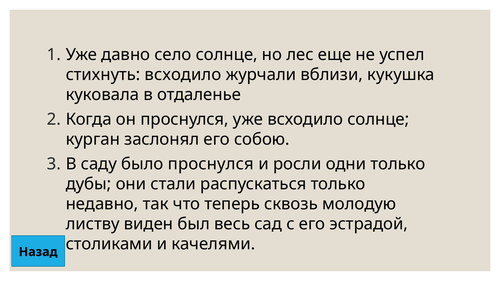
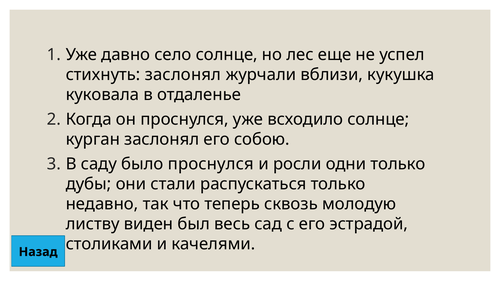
стихнуть всходило: всходило -> заслонял (183, 75)
